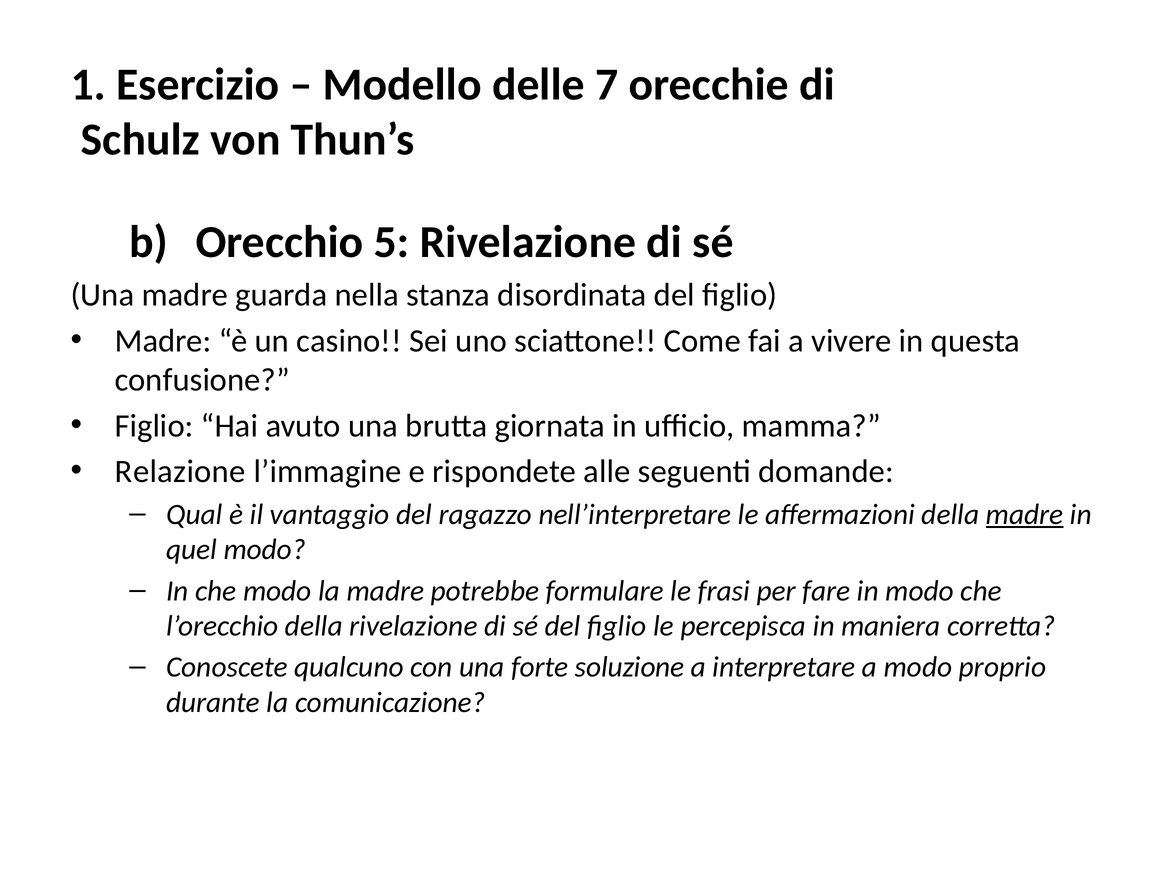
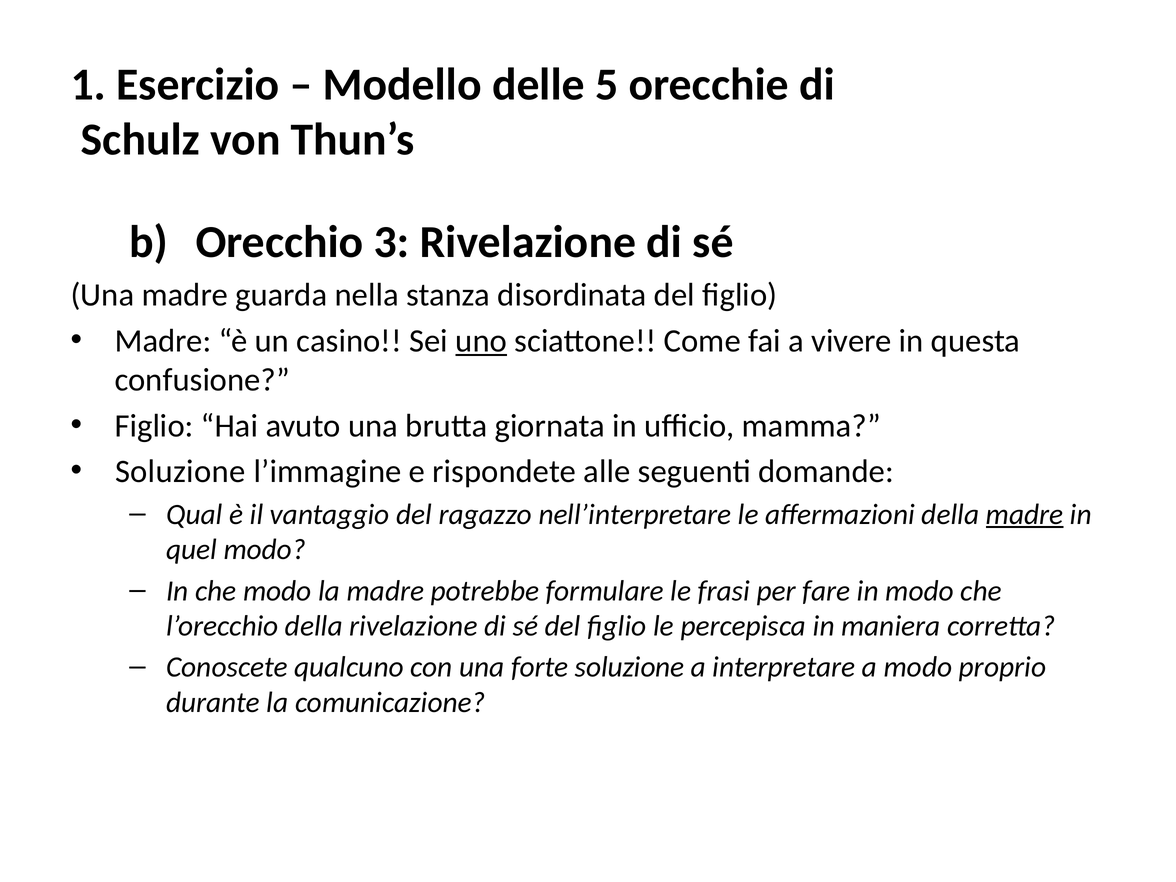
7: 7 -> 5 (607, 85)
5: 5 -> 3 (392, 242)
uno underline: none -> present (481, 341)
Relazione: Relazione -> Soluzione (180, 471)
